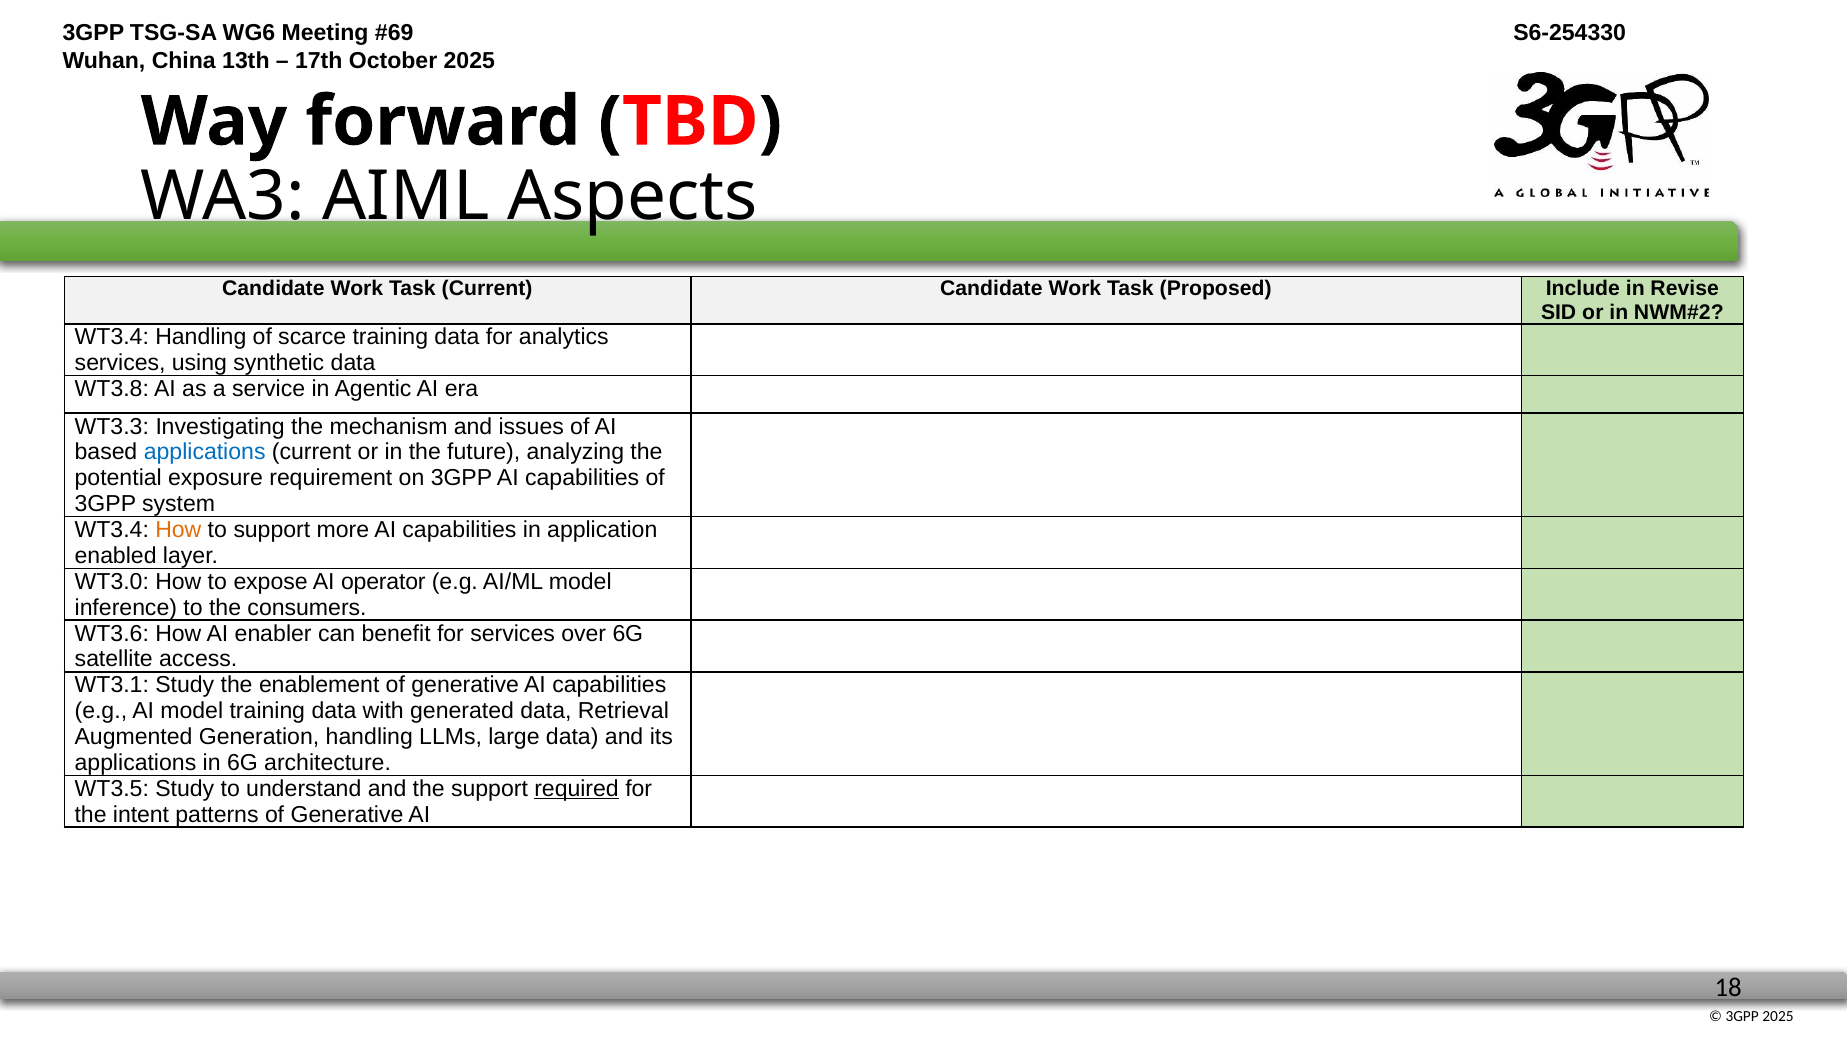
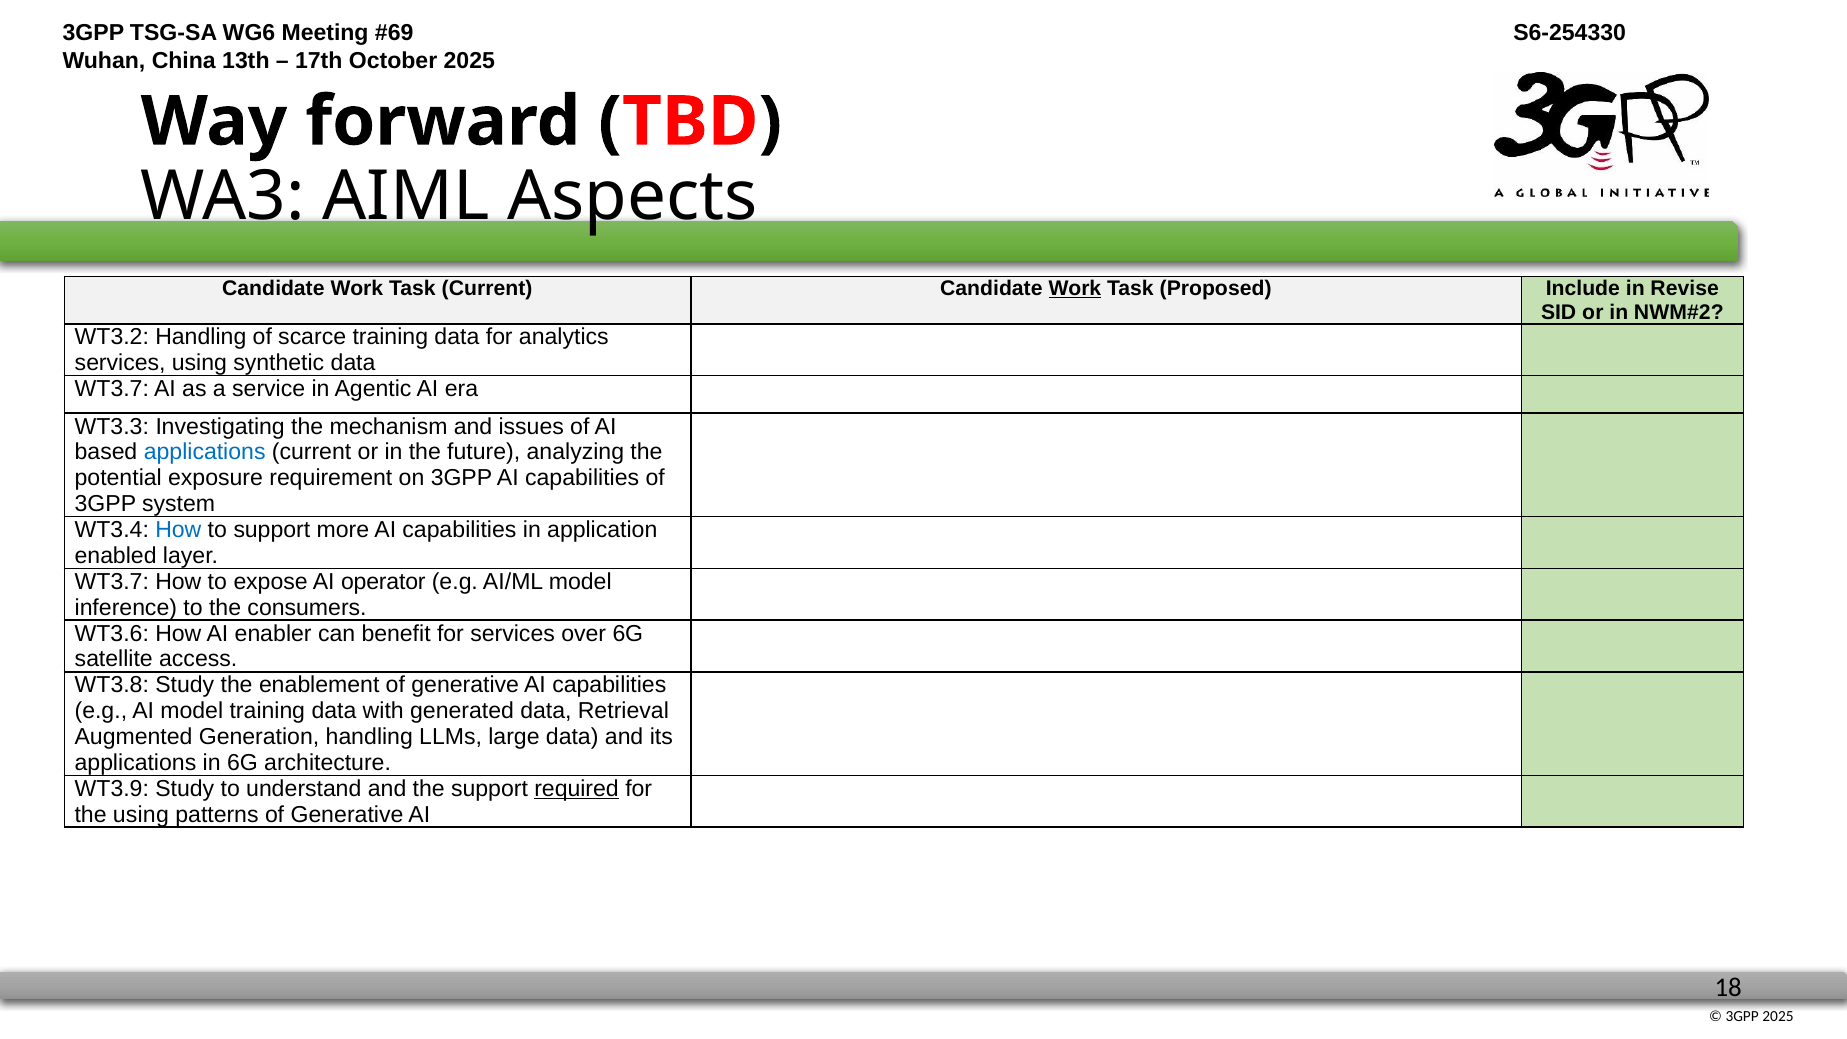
Work underline: none -> present (1075, 289)
WT3.4: WT3.4 -> WT3.2 (112, 337)
WT3.8: WT3.8 -> WT3.7 (112, 389)
How colour: orange -> blue (178, 530)
WT3.0: WT3.0 -> WT3.7 (112, 582)
WT3.1: WT3.1 -> WT3.8 (112, 685)
WT3.5: WT3.5 -> WT3.9 (112, 789)
the intent: intent -> using (141, 815)
